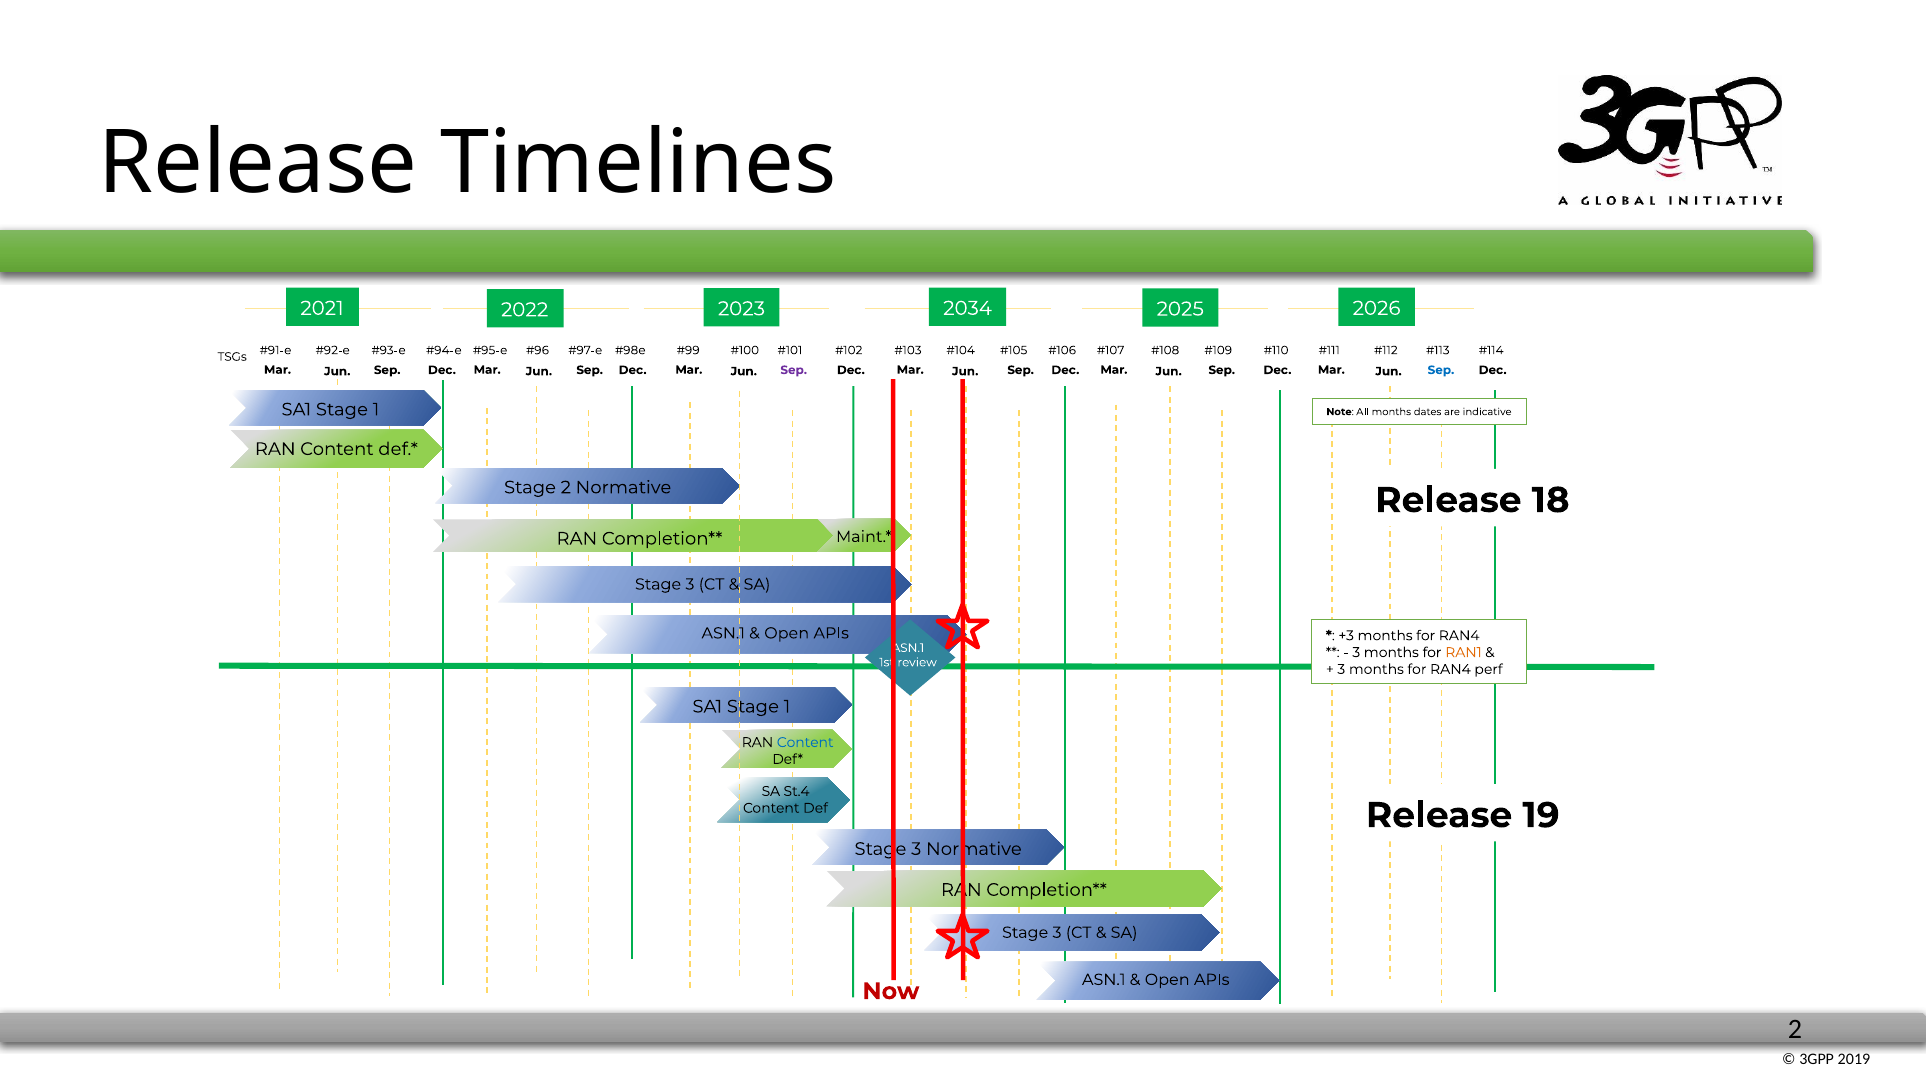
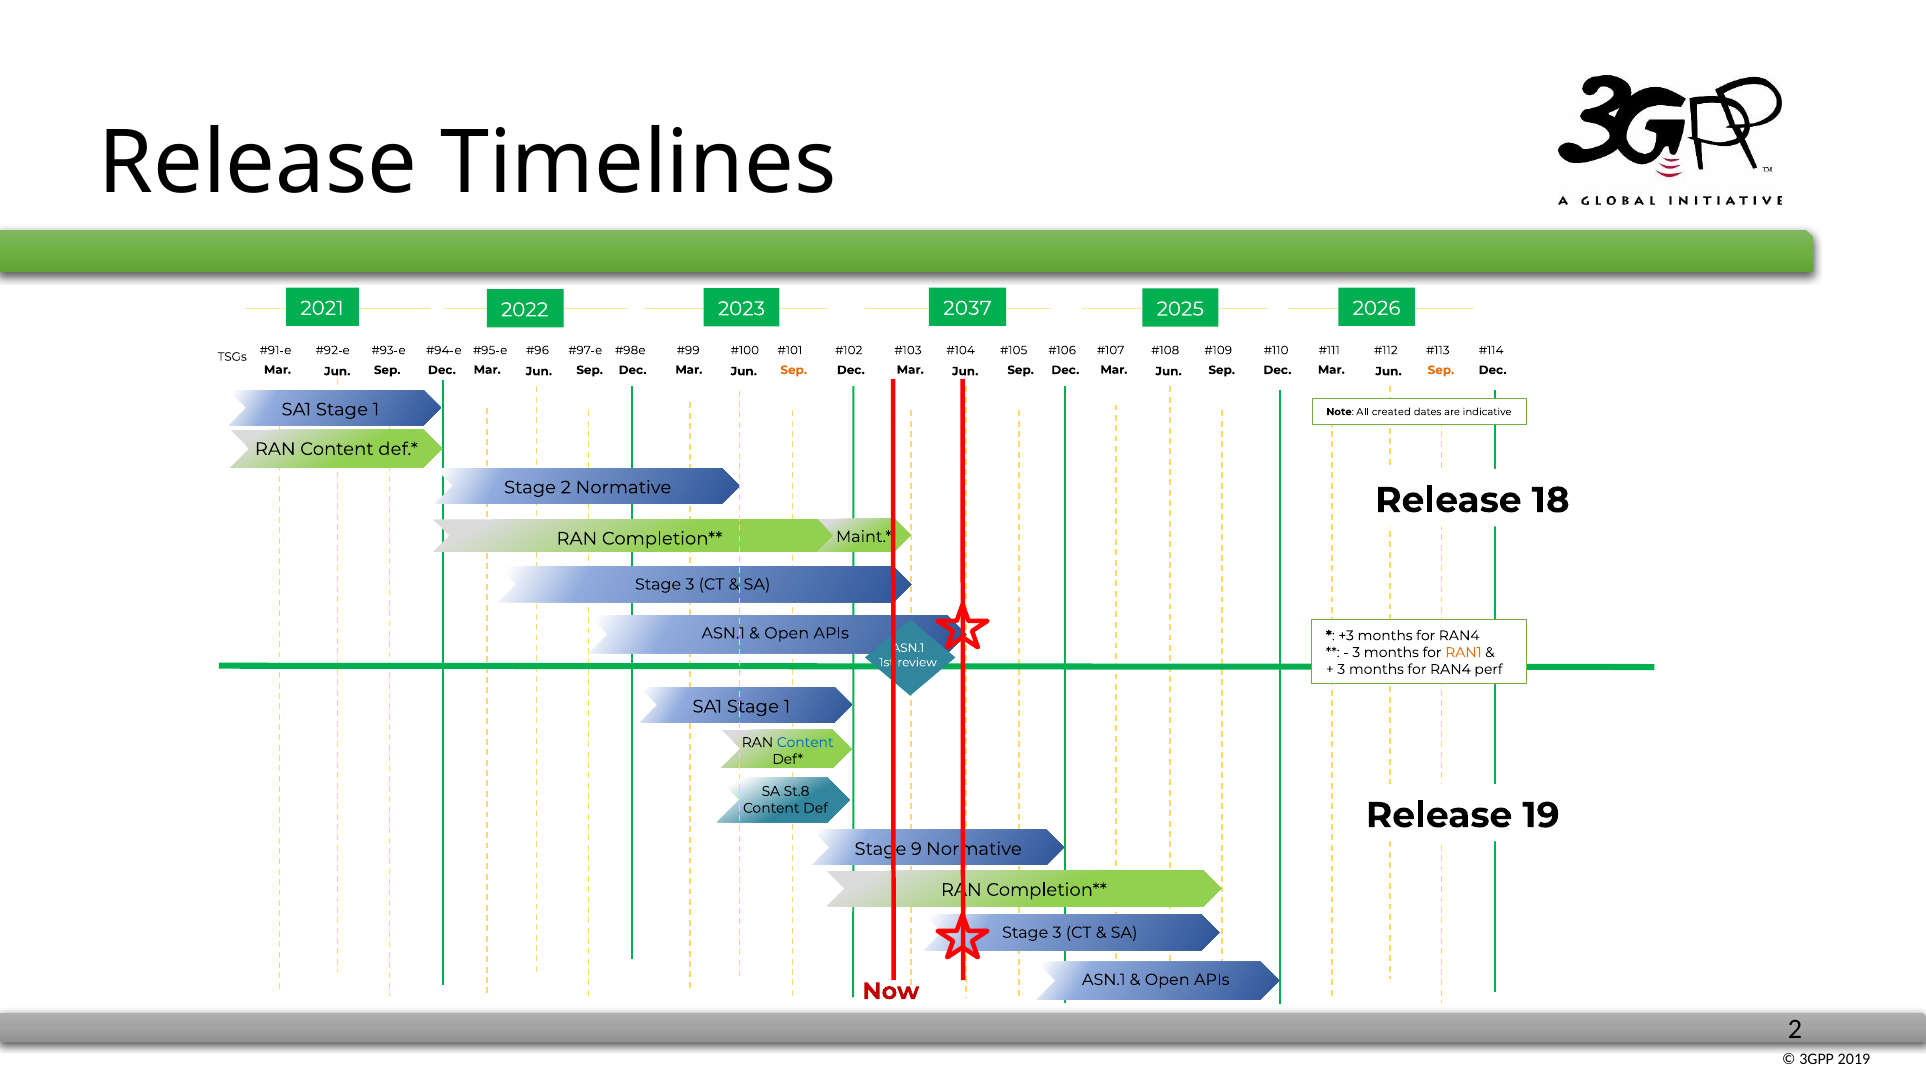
2034: 2034 -> 2037 (967, 308)
Sep colour: purple -> orange (794, 370)
Sep colour: blue -> orange (1441, 370)
All months: months -> created (1391, 412)
St.4: St.4 -> St.8 (797, 792)
3: 3 -> 9 (916, 849)
